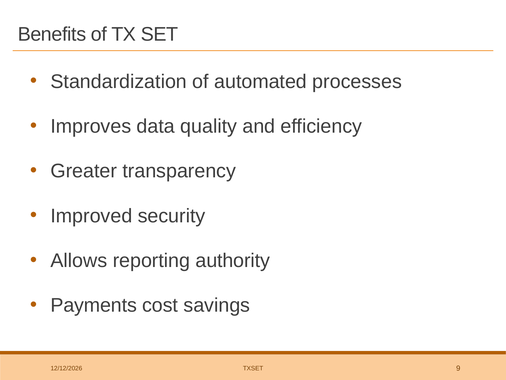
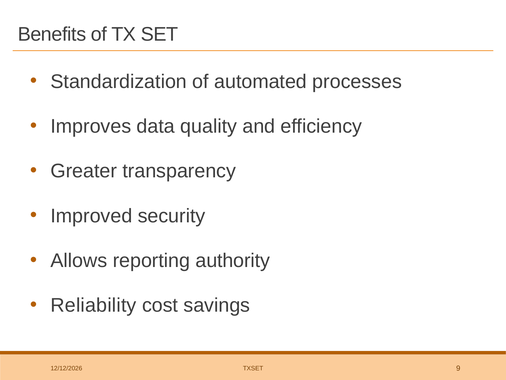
Payments: Payments -> Reliability (94, 305)
